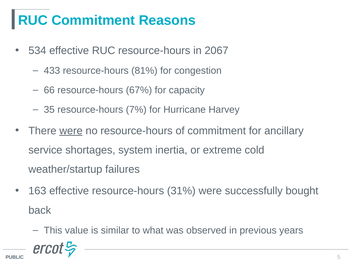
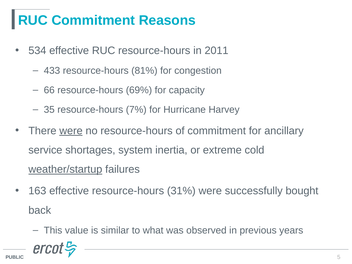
2067: 2067 -> 2011 (217, 51)
67%: 67% -> 69% (139, 90)
weather/startup underline: none -> present (65, 169)
